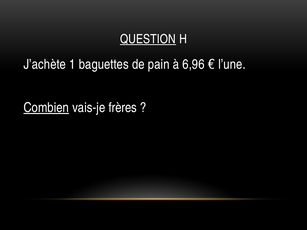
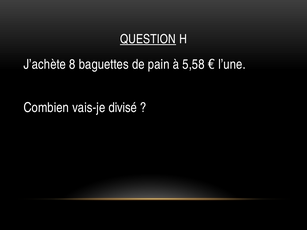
1: 1 -> 8 (72, 64)
6,96: 6,96 -> 5,58 (193, 64)
Combien underline: present -> none (46, 108)
frères: frères -> divisé (123, 108)
